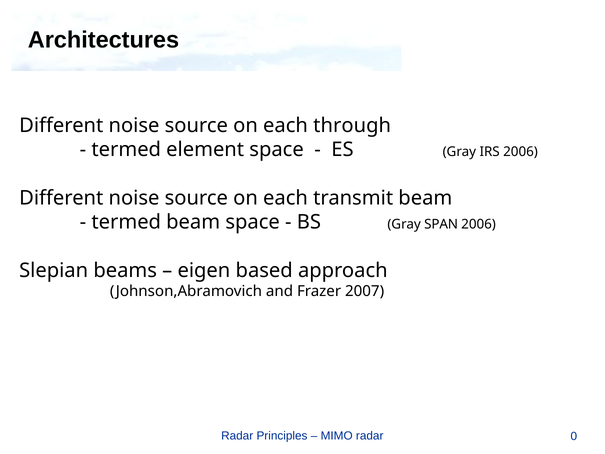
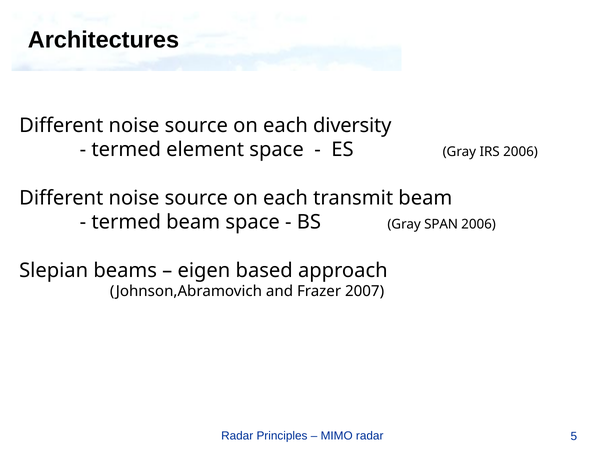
through: through -> diversity (352, 125)
0: 0 -> 5 (574, 436)
